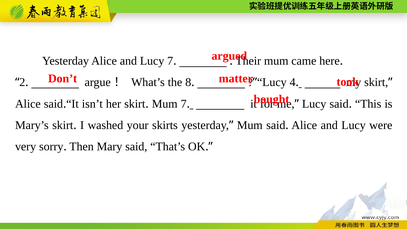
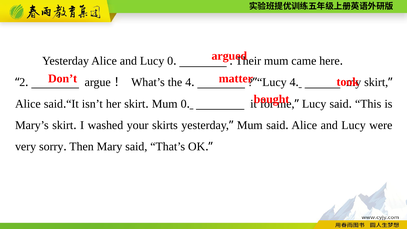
Lucy 7: 7 -> 0 (170, 61)
the 8: 8 -> 4 (188, 82)
Mum 7: 7 -> 0 (184, 104)
